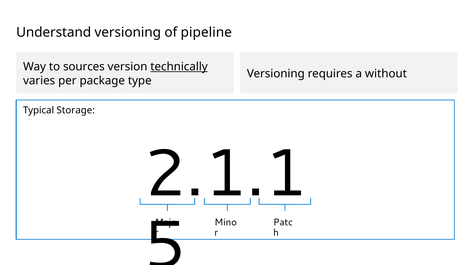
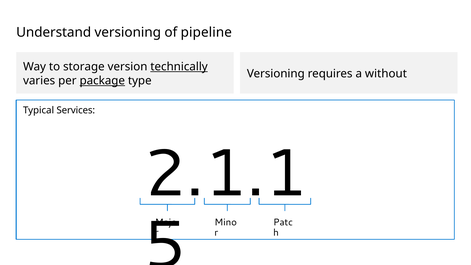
sources: sources -> storage (84, 67)
package underline: none -> present (102, 81)
Storage: Storage -> Services (76, 110)
